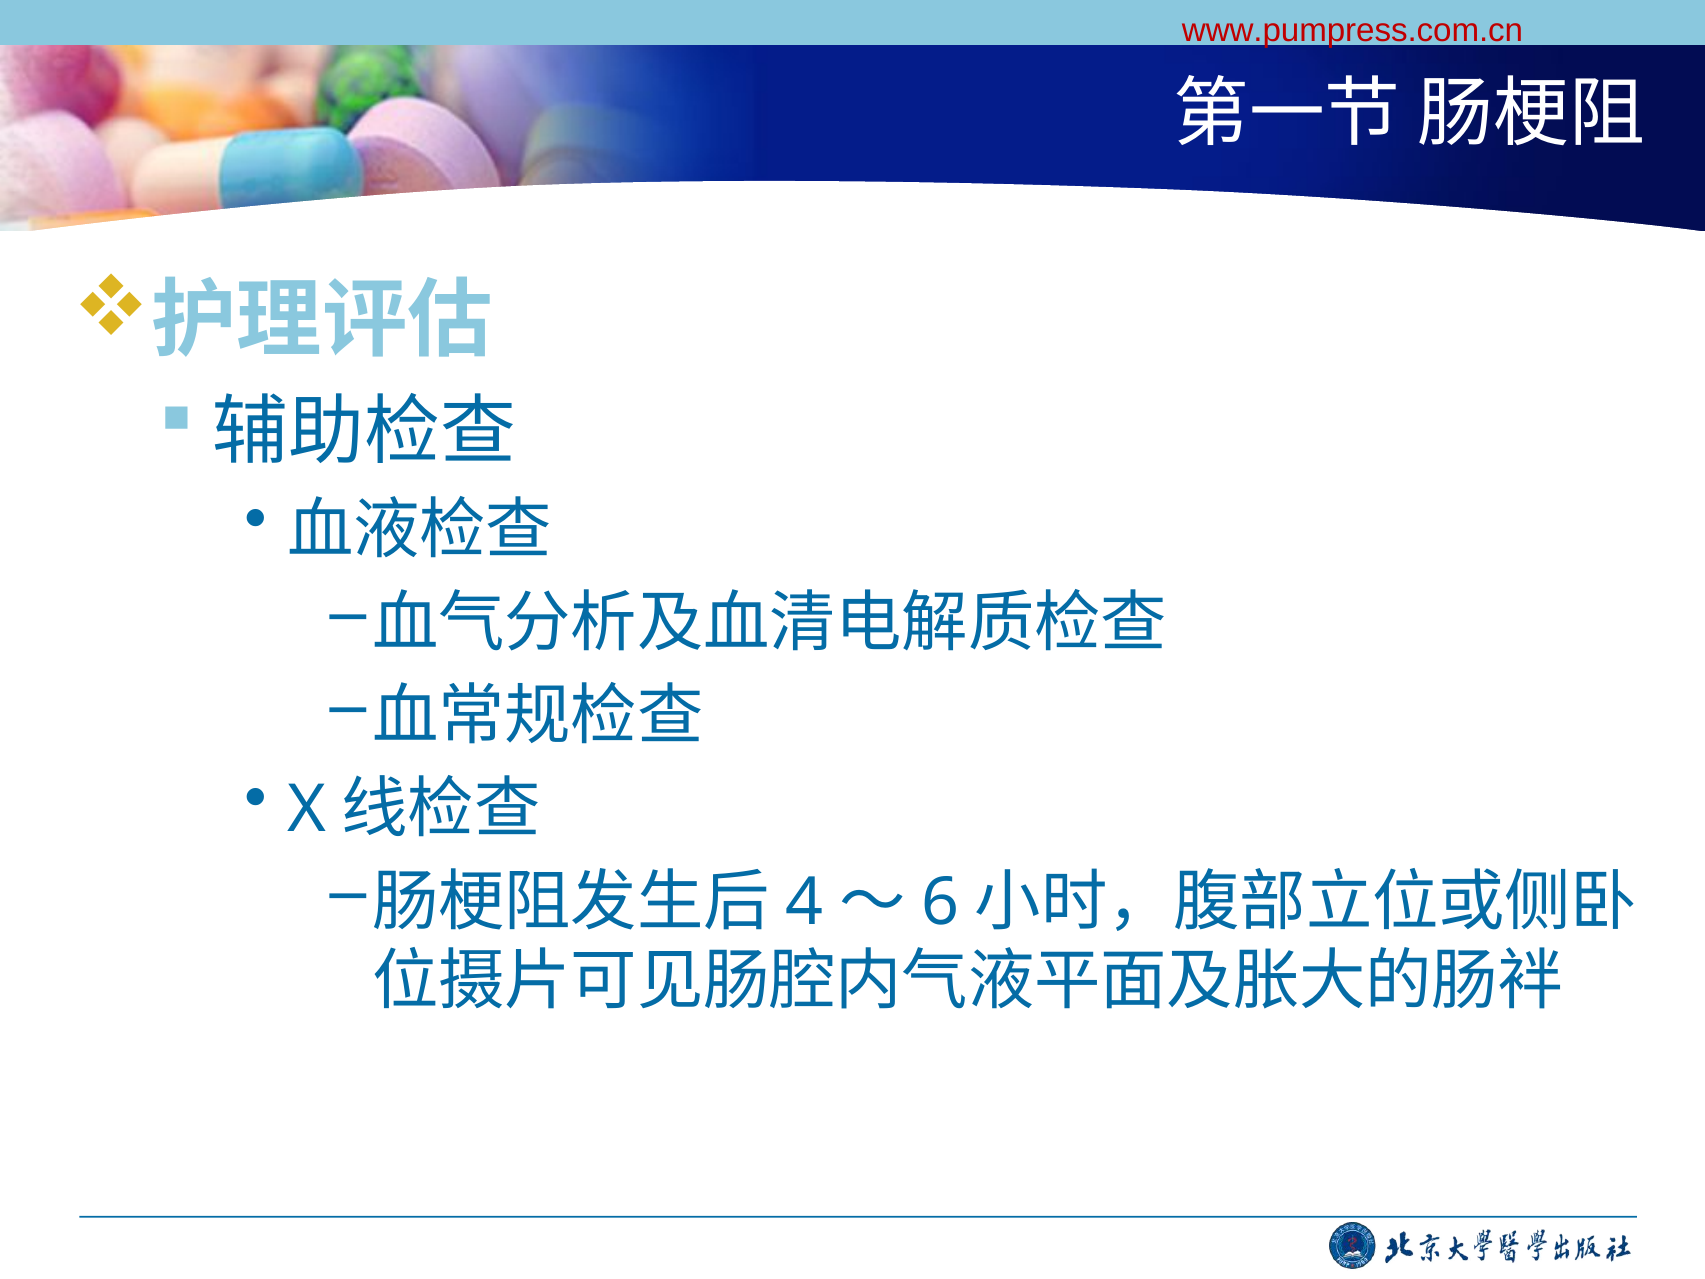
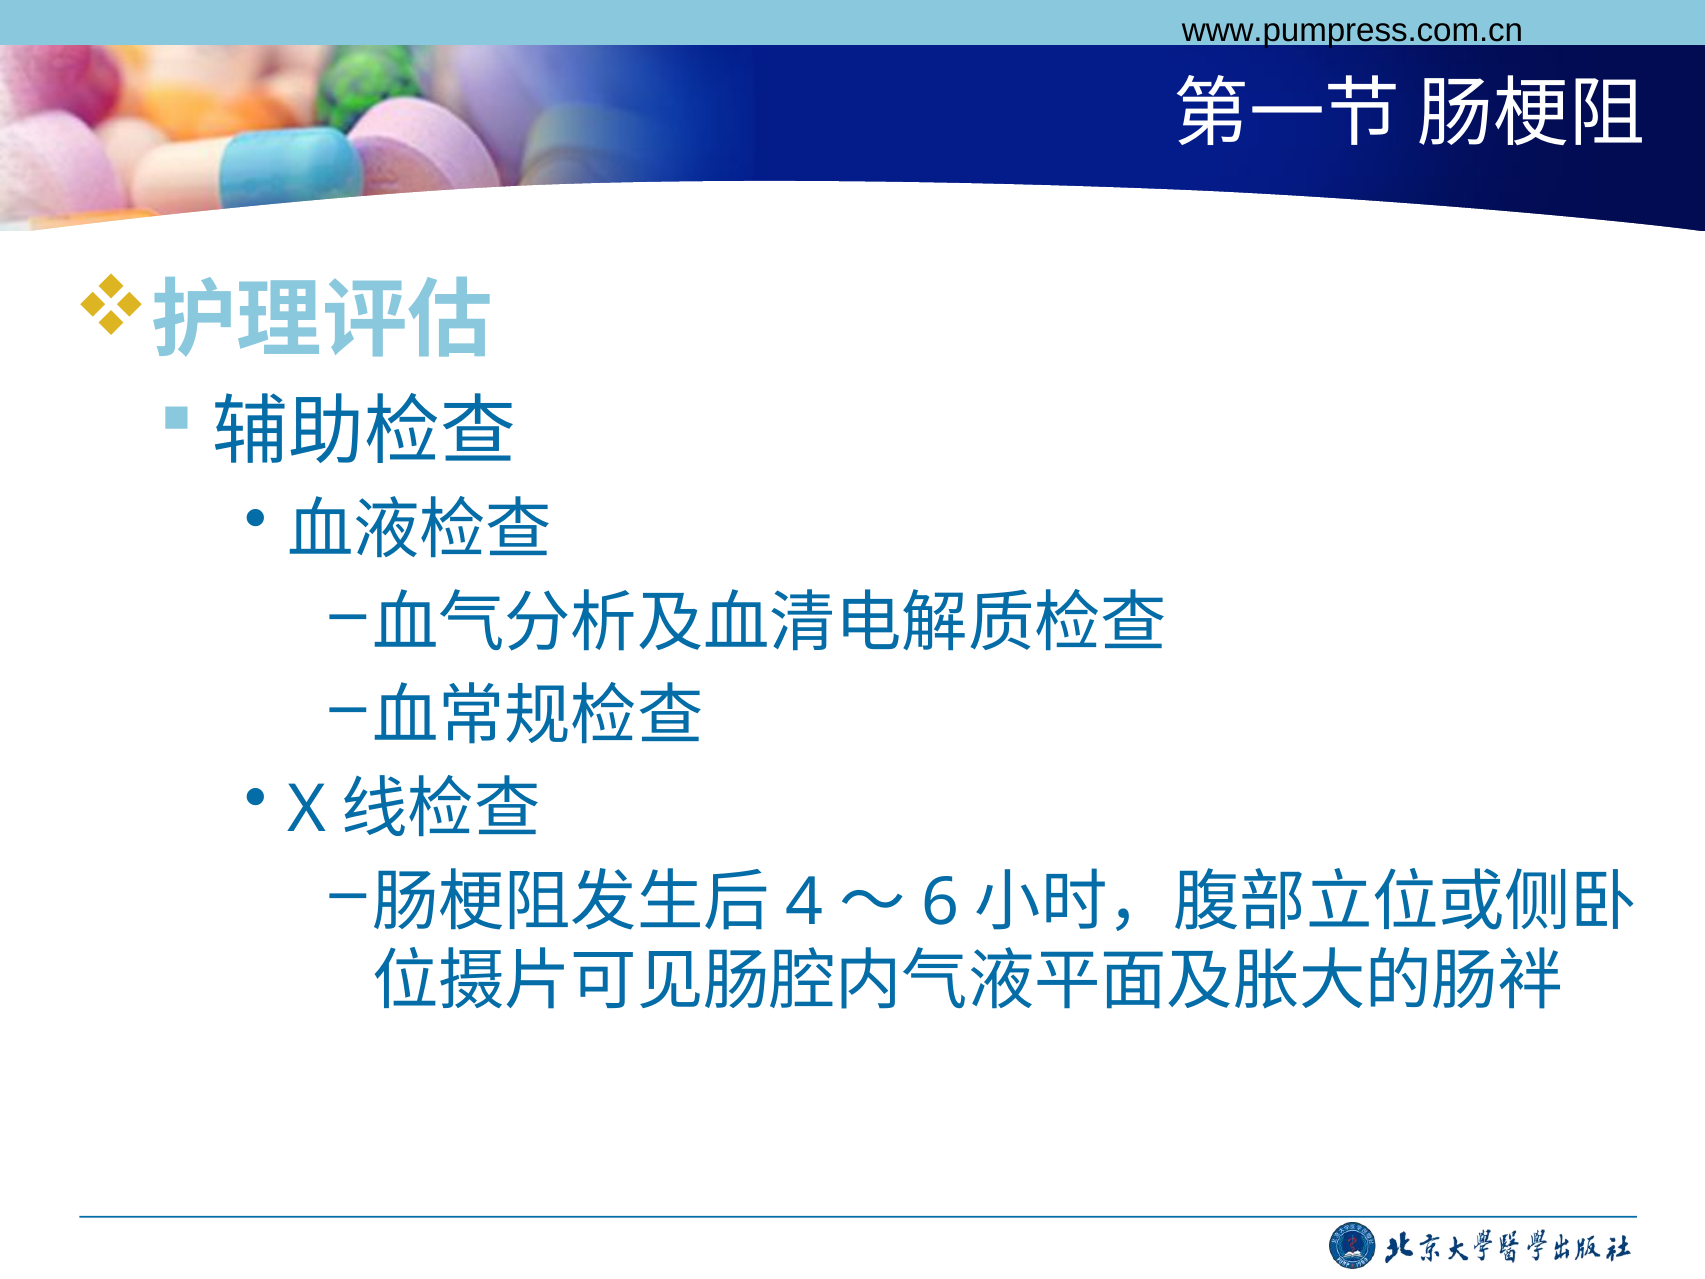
www.pumpress.com.cn colour: red -> black (1353, 31)
